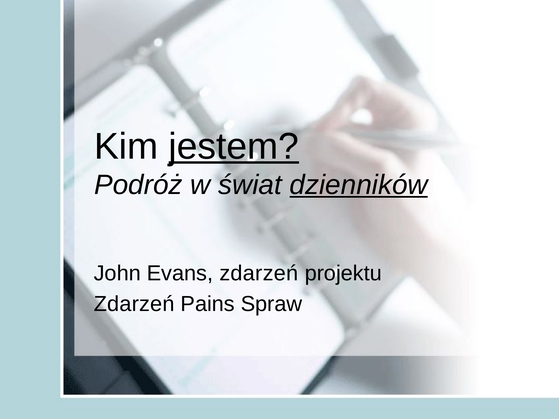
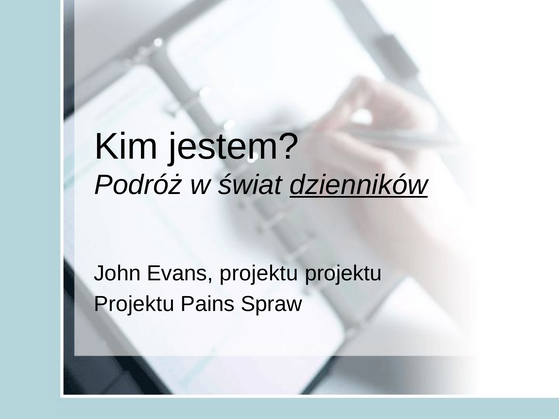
jestem underline: present -> none (234, 147)
Evans zdarzeń: zdarzeń -> projektu (259, 274)
Zdarzeń: Zdarzeń -> Projektu (134, 304)
